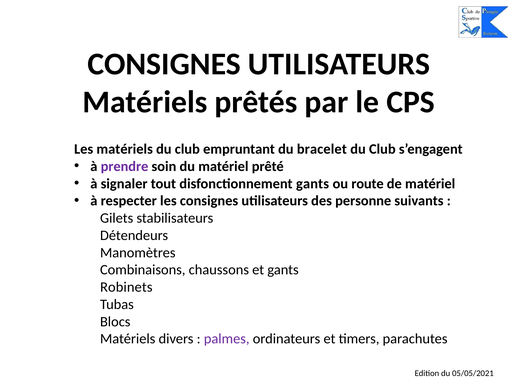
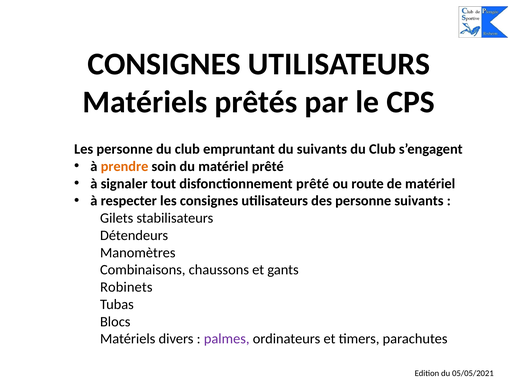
Les matériels: matériels -> personne (125, 149)
du bracelet: bracelet -> suivants (322, 149)
prendre colour: purple -> orange (125, 167)
disfonctionnement gants: gants -> prêté (313, 184)
